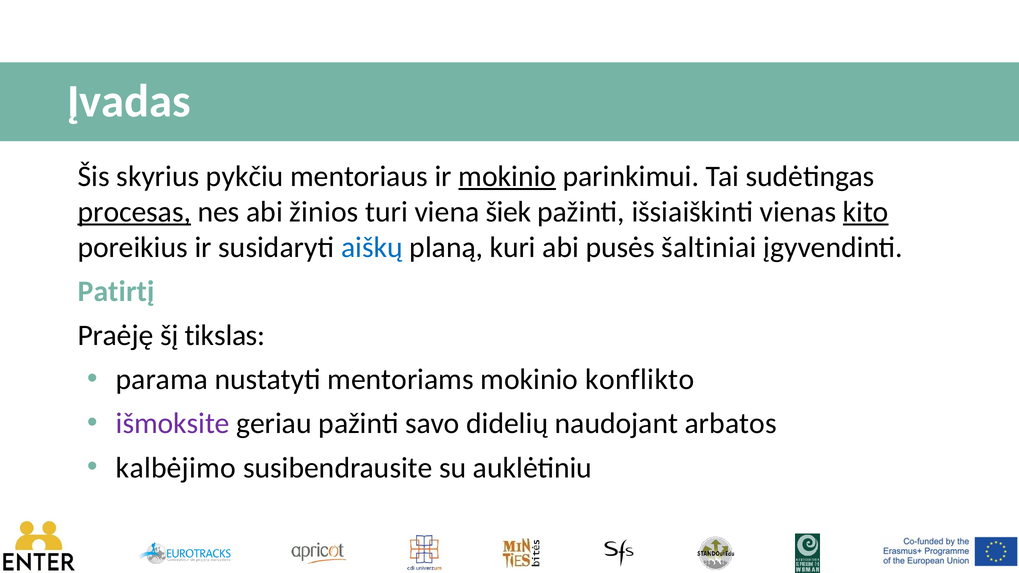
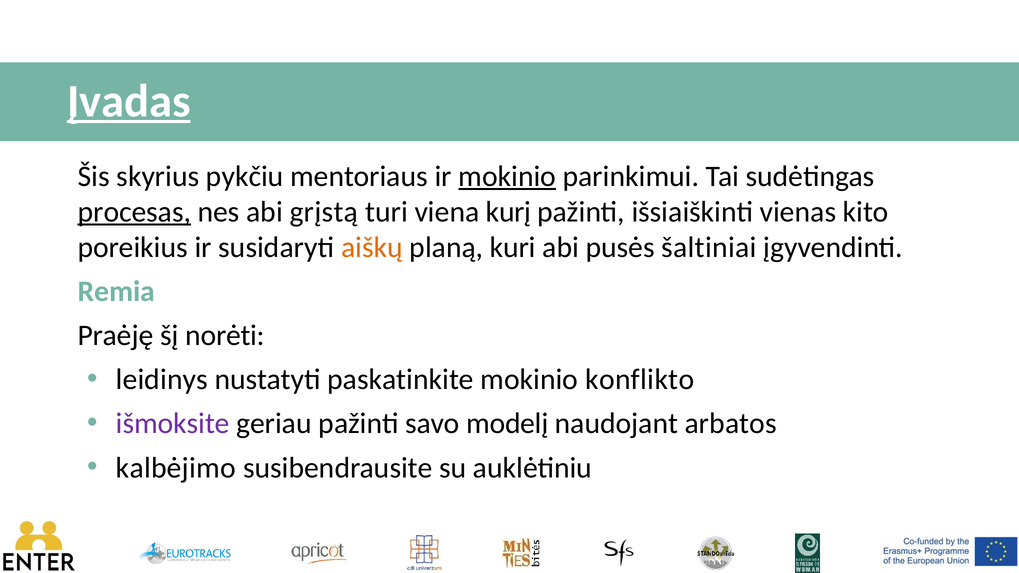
Įvadas underline: none -> present (129, 102)
žinios: žinios -> grįstą (324, 212)
šiek: šiek -> kurį (508, 212)
kito underline: present -> none (866, 212)
aiškų colour: blue -> orange (372, 247)
Patirtį: Patirtį -> Remia (116, 292)
tikslas: tikslas -> norėti (225, 336)
parama: parama -> leidinys (162, 380)
mentoriams: mentoriams -> paskatinkite (401, 380)
didelių: didelių -> modelį (507, 424)
